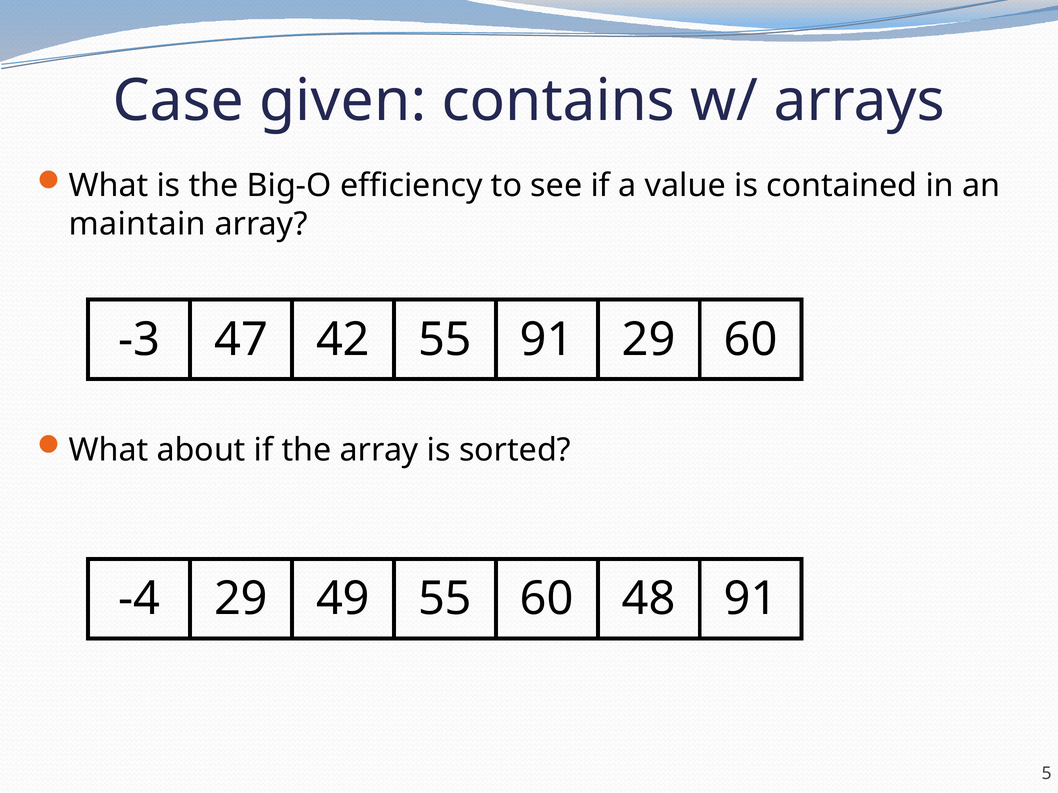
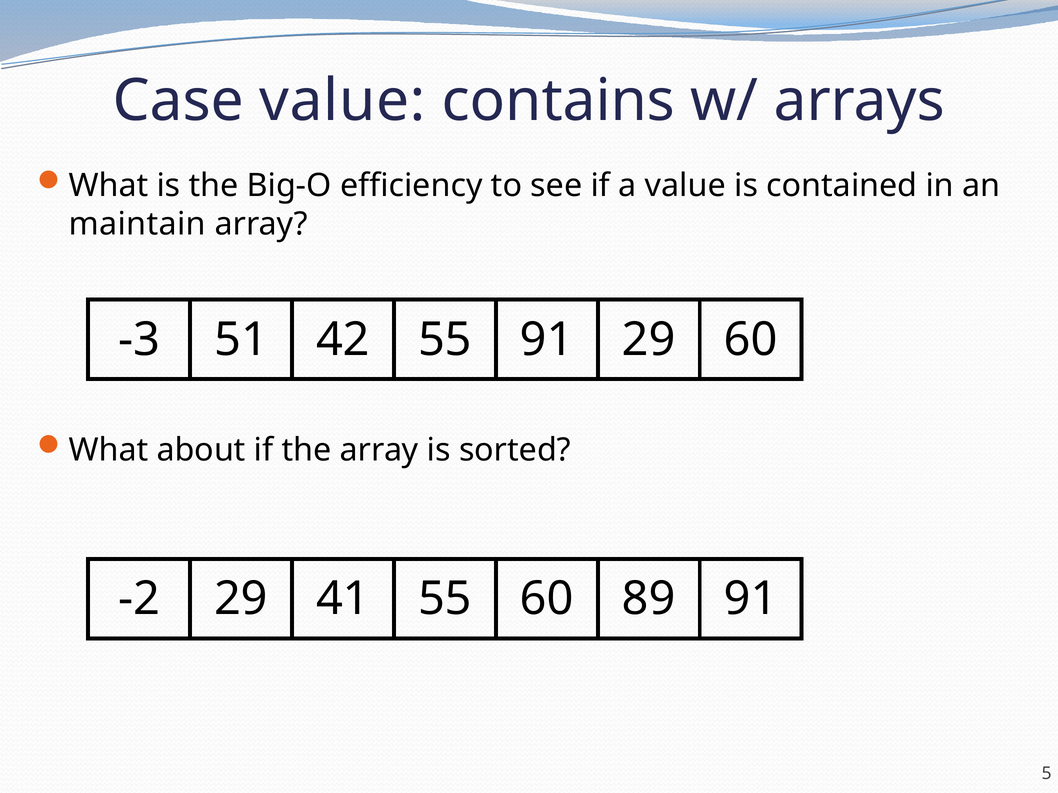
Case given: given -> value (343, 101)
47: 47 -> 51 (241, 340)
-4: -4 -> -2 (139, 599)
49: 49 -> 41 (343, 599)
48: 48 -> 89 (649, 599)
